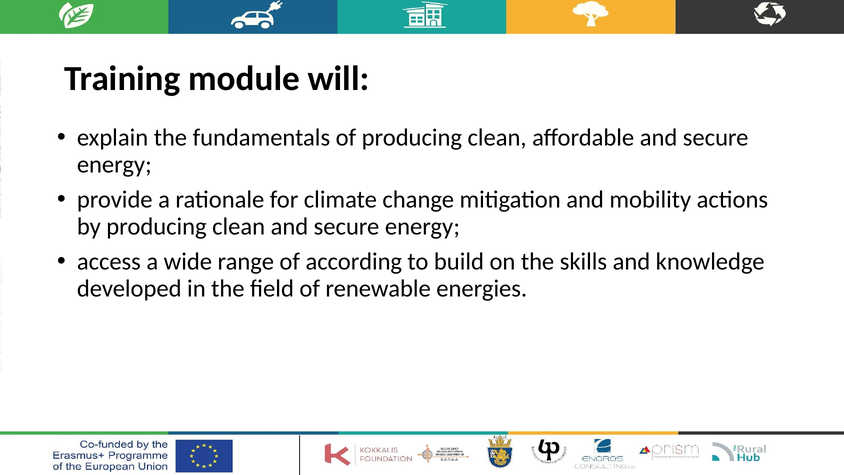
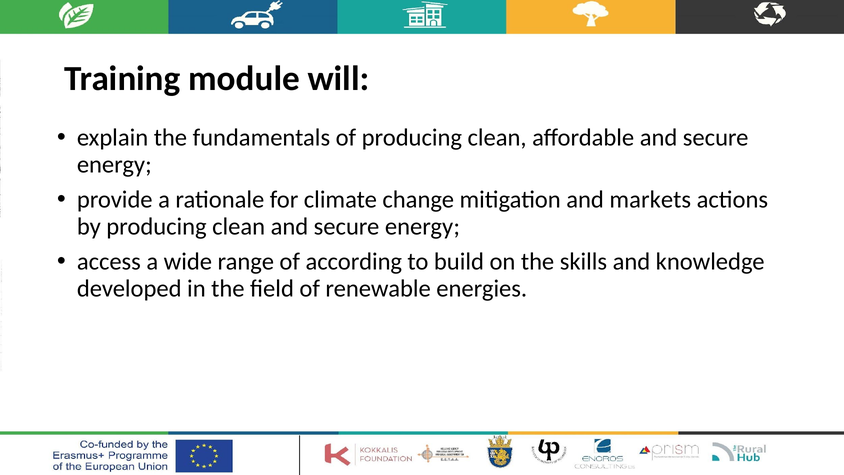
mobility: mobility -> markets (650, 200)
